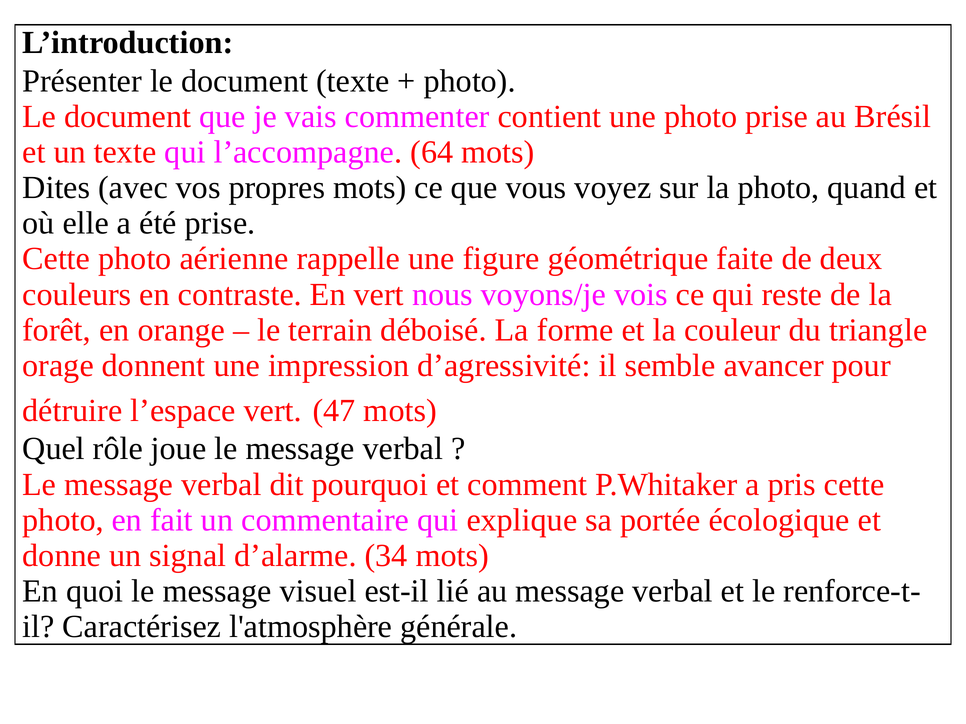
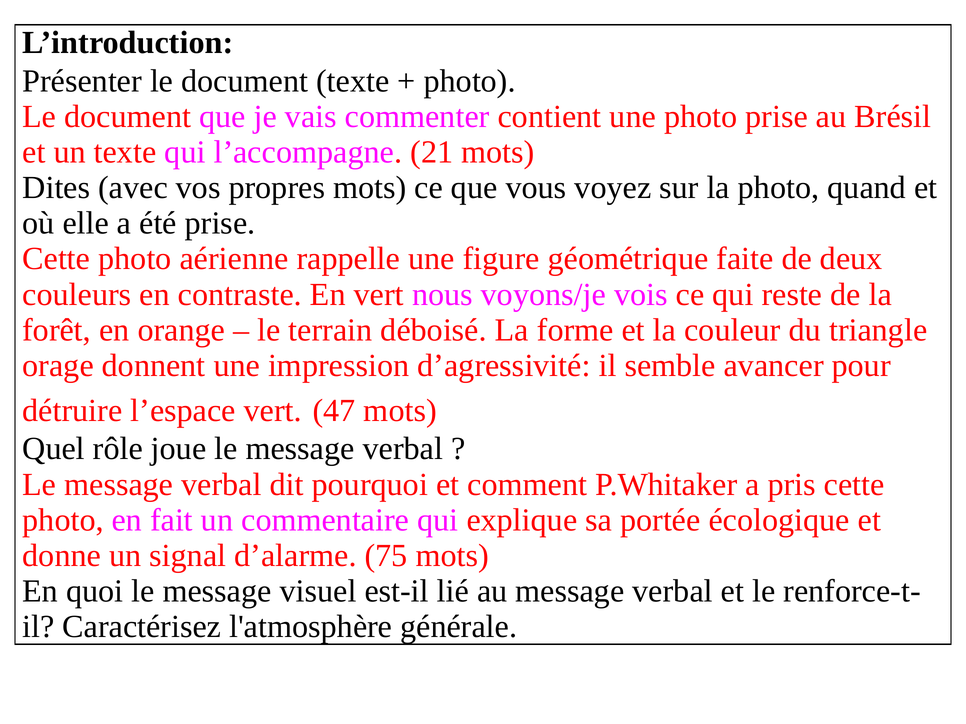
64: 64 -> 21 (432, 152)
34: 34 -> 75 (386, 556)
